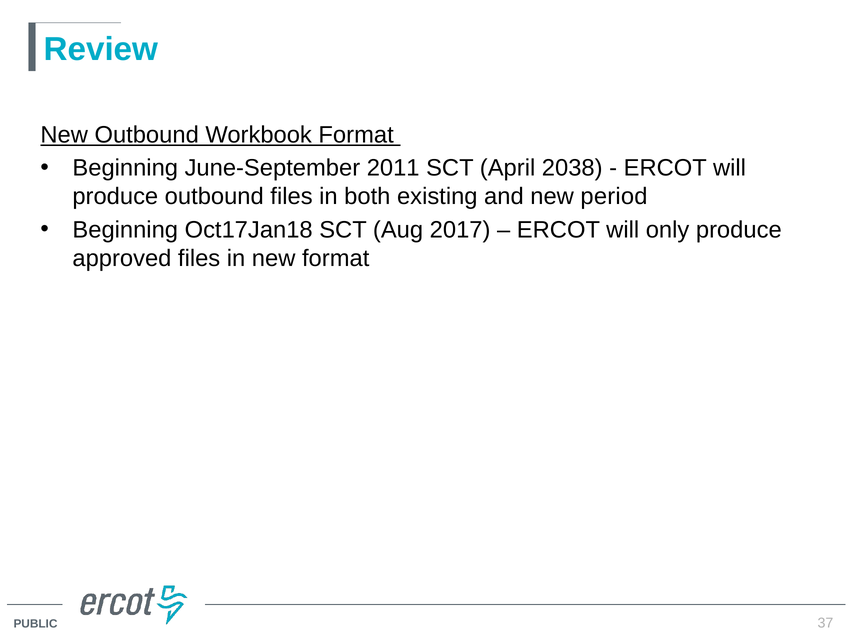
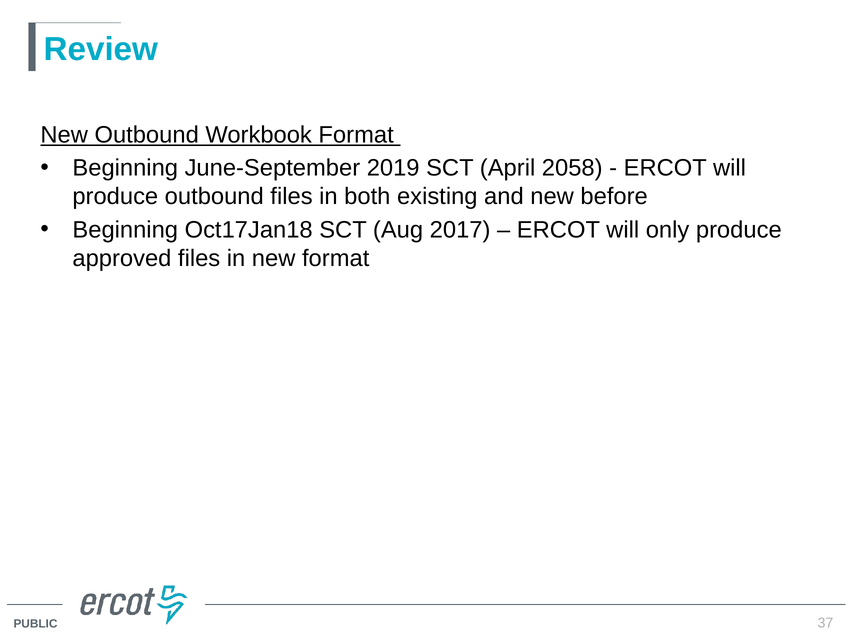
2011: 2011 -> 2019 (393, 168)
2038: 2038 -> 2058 (572, 168)
period: period -> before (614, 197)
